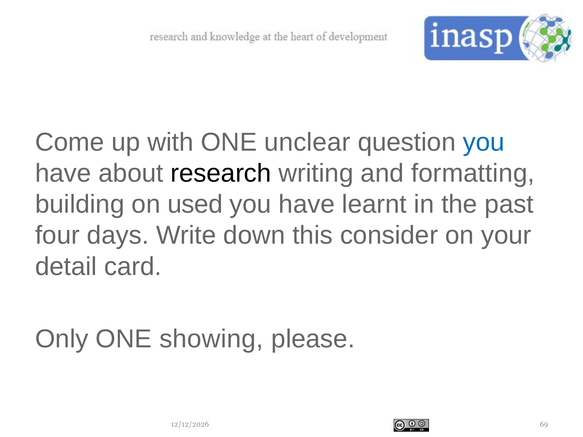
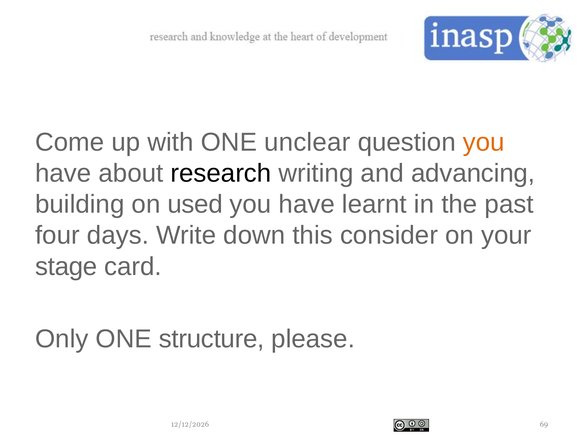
you colour: blue -> orange (484, 142)
formatting: formatting -> advancing (473, 173)
detail: detail -> stage (66, 267)
showing: showing -> structure (212, 339)
